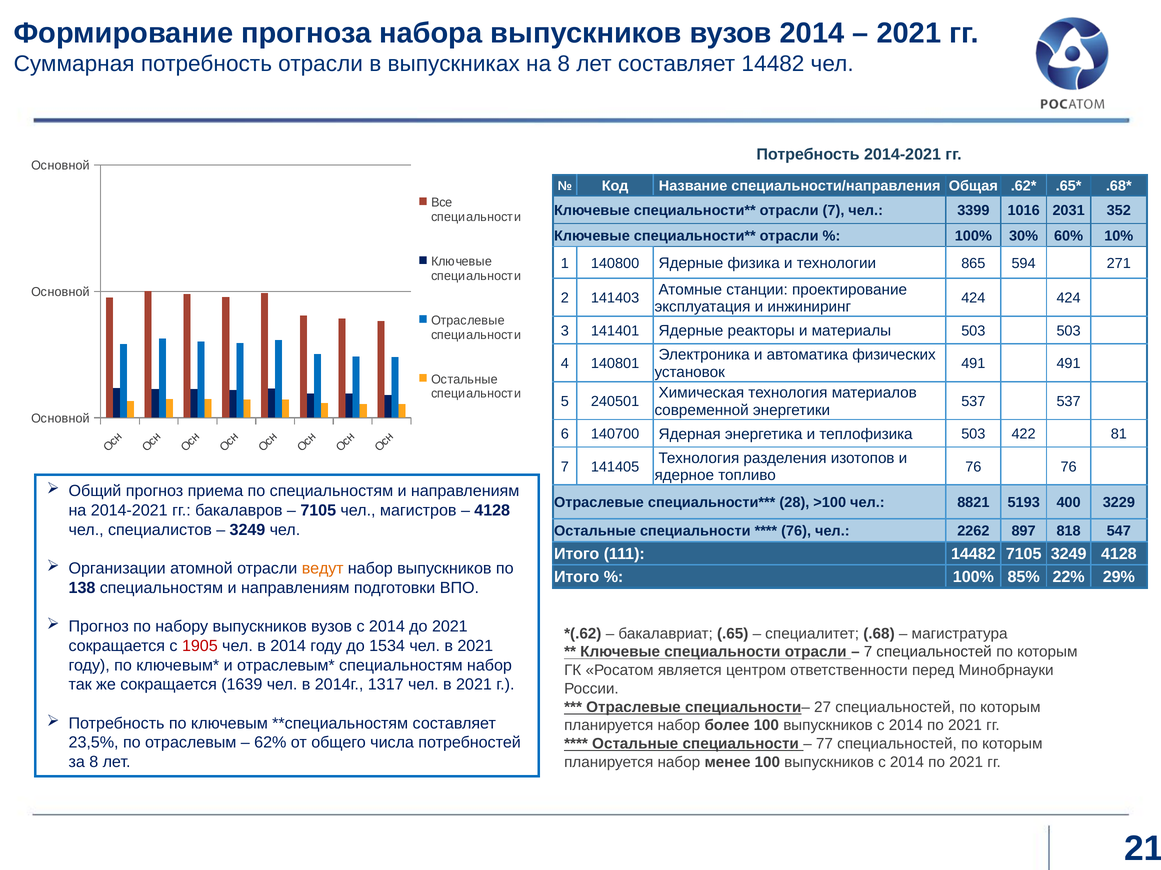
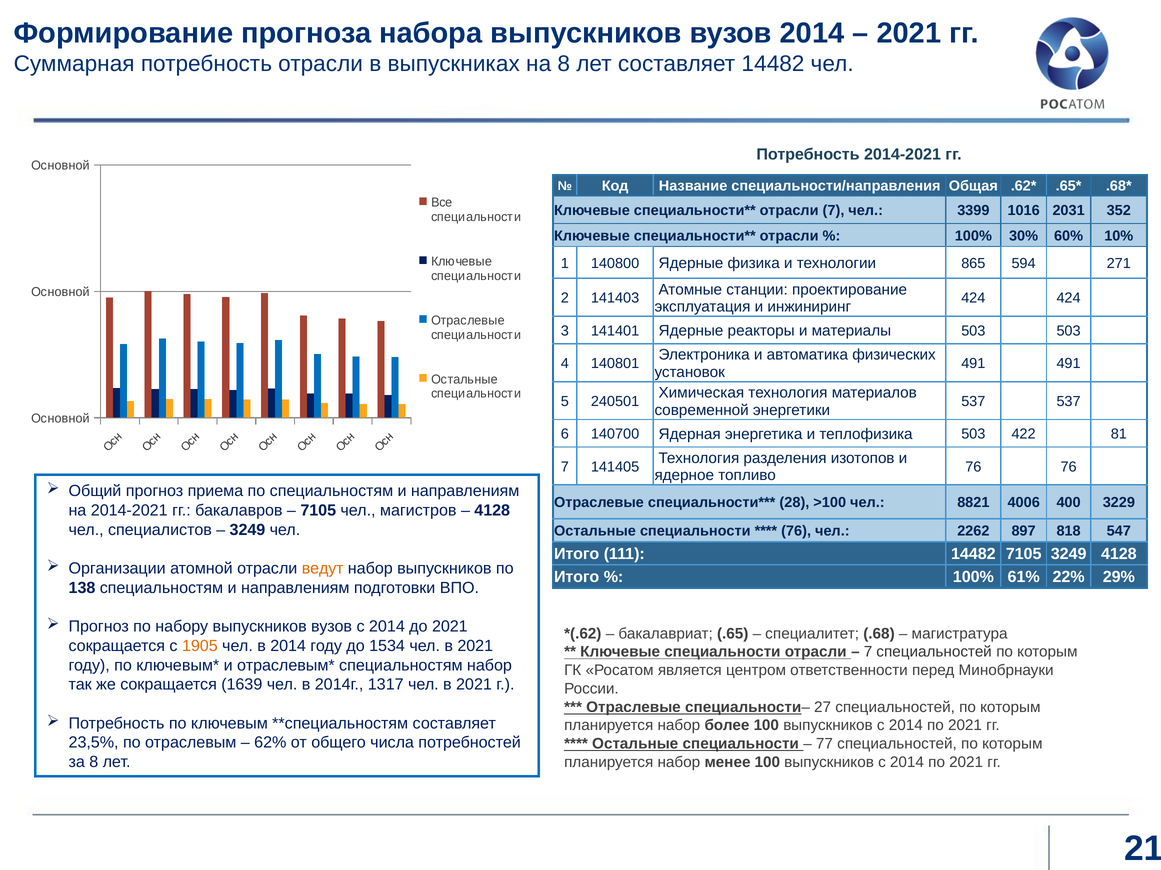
5193: 5193 -> 4006 (1024, 503)
85%: 85% -> 61% (1024, 578)
1905 colour: red -> orange (200, 646)
